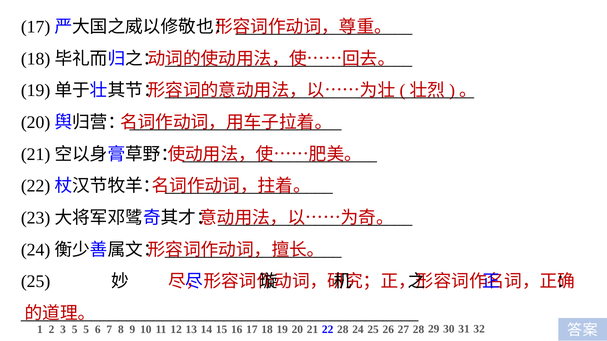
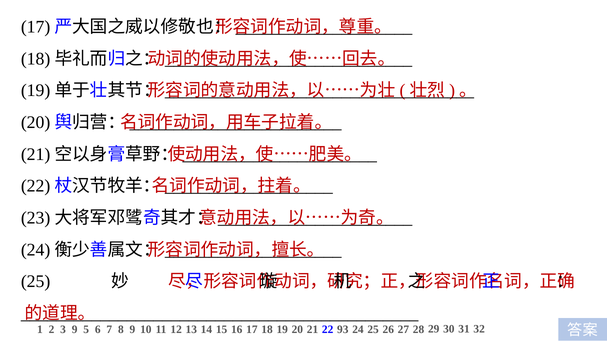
3 5: 5 -> 9 (75, 330)
22 28: 28 -> 93 (343, 330)
